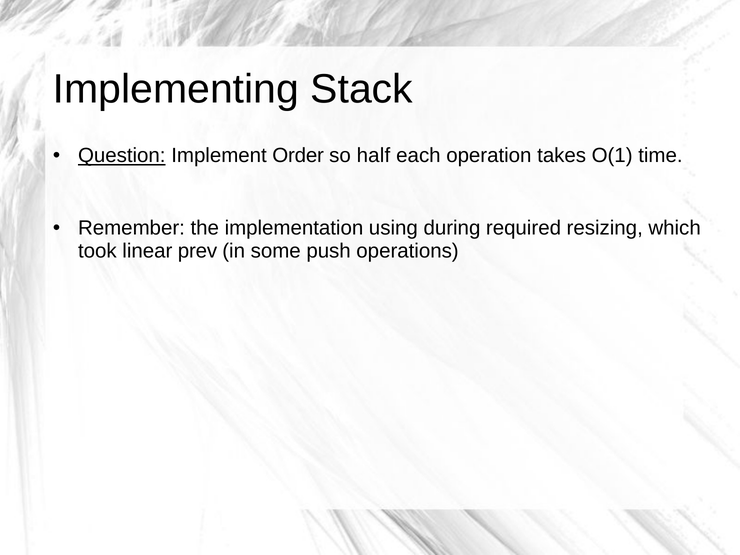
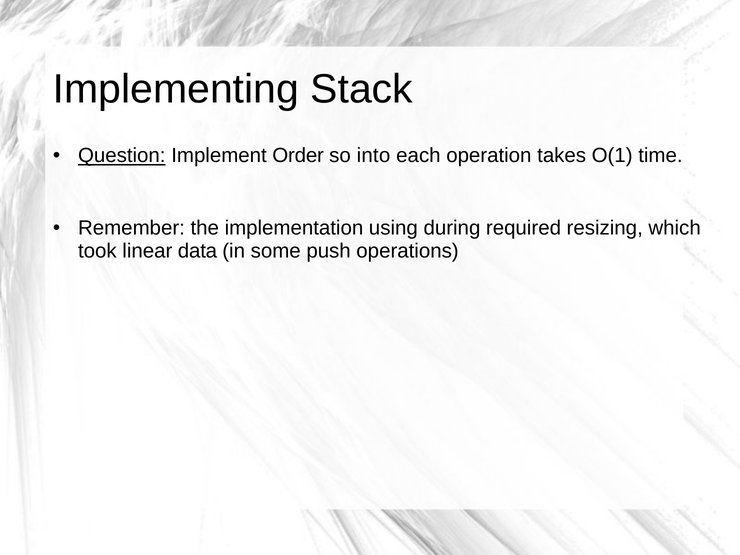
half: half -> into (373, 156)
prev: prev -> data (197, 251)
